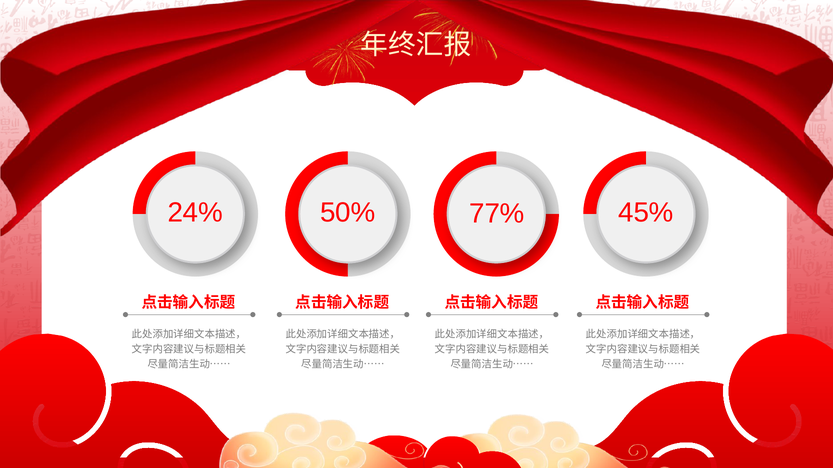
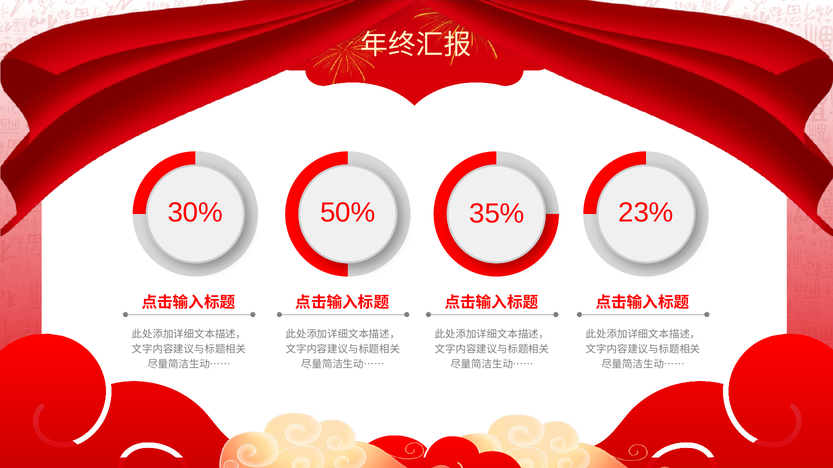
24%: 24% -> 30% (195, 213)
45%: 45% -> 23% (646, 213)
77%: 77% -> 35% (497, 214)
